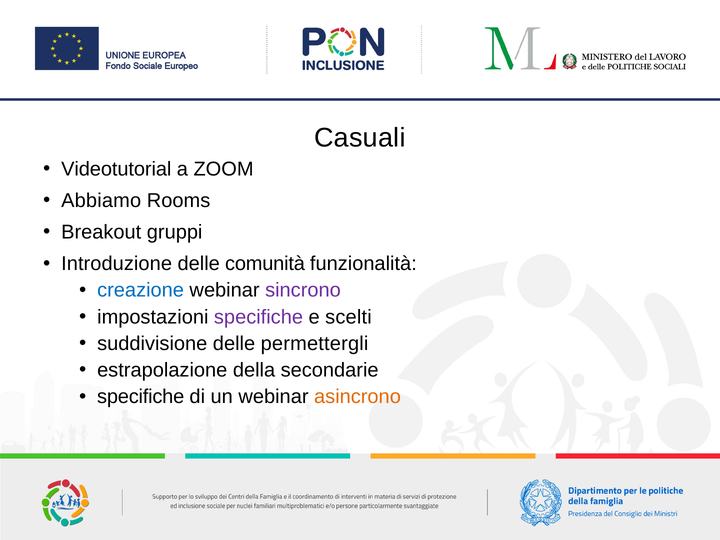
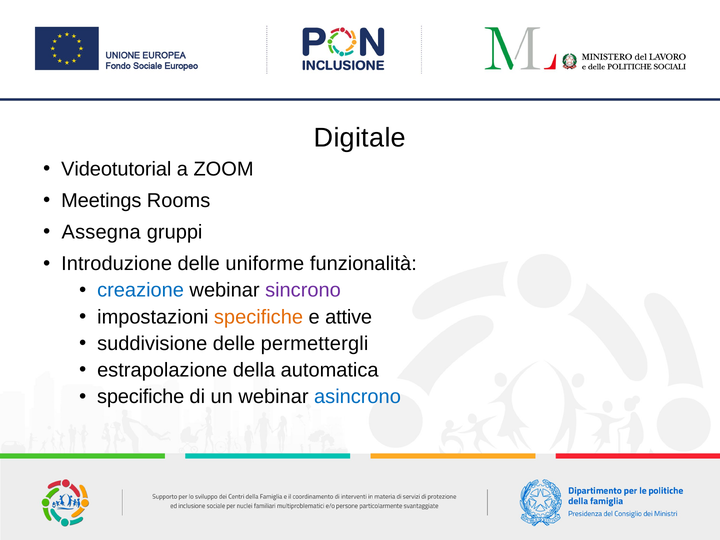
Casuali: Casuali -> Digitale (360, 138)
Abbiamo: Abbiamo -> Meetings (101, 201)
Breakout: Breakout -> Assegna (101, 232)
comunità: comunità -> uniforme (265, 264)
specifiche colour: purple -> orange (258, 317)
scelti: scelti -> attive (349, 317)
secondarie: secondarie -> automatica (330, 370)
asincrono colour: orange -> blue (357, 397)
